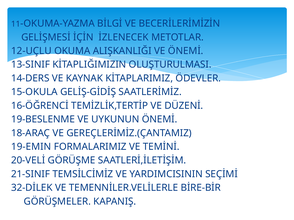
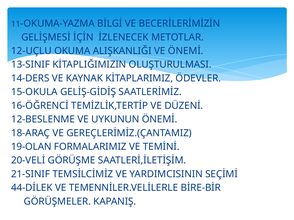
19-BESLENME: 19-BESLENME -> 12-BESLENME (43, 120)
19-EMIN: 19-EMIN -> 19-OLAN (31, 147)
32-DİLEK: 32-DİLEK -> 44-DİLEK (32, 188)
